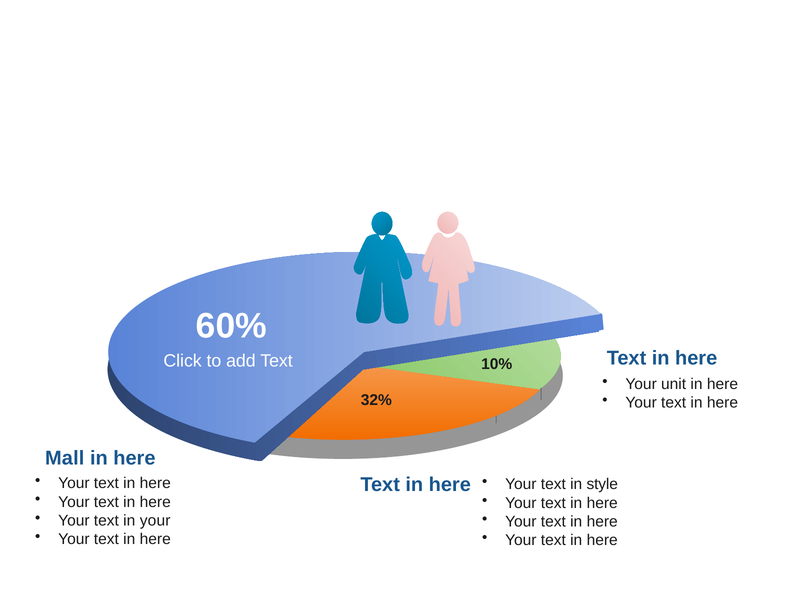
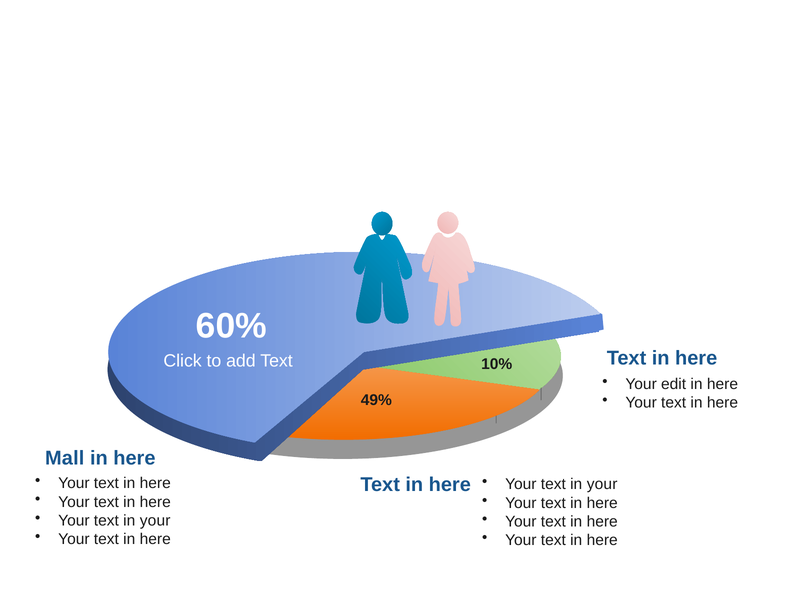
Your unit: unit -> edit (674, 384)
32%: 32% -> 49% (376, 400)
style: style -> your (602, 485)
